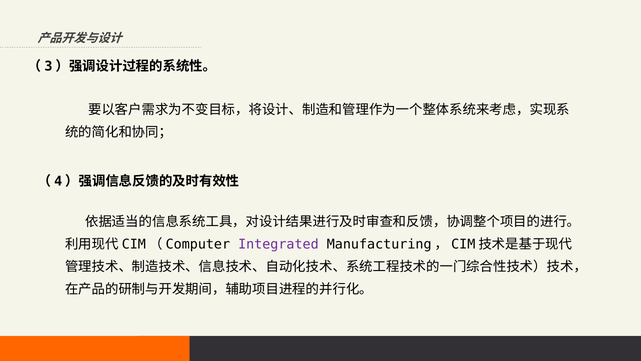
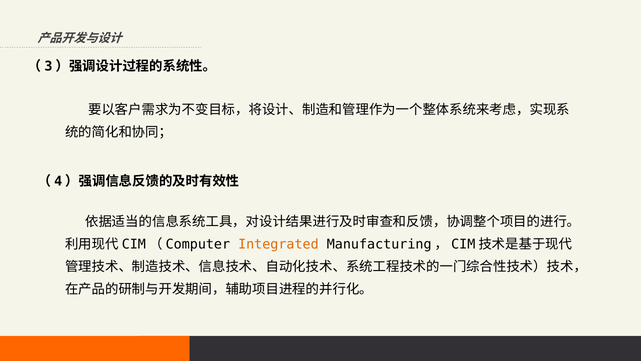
Integrated colour: purple -> orange (278, 244)
